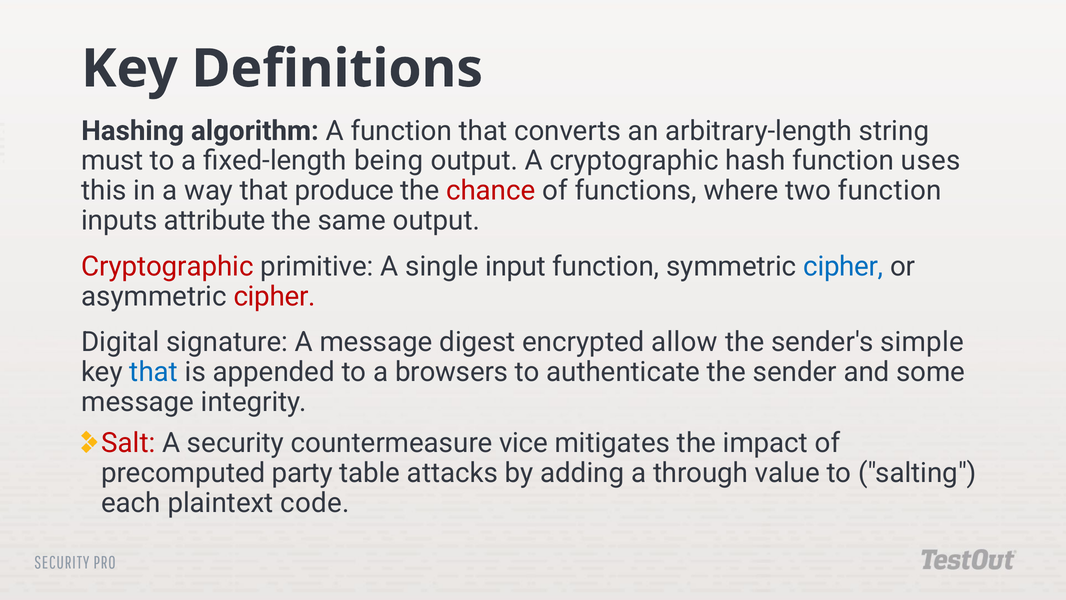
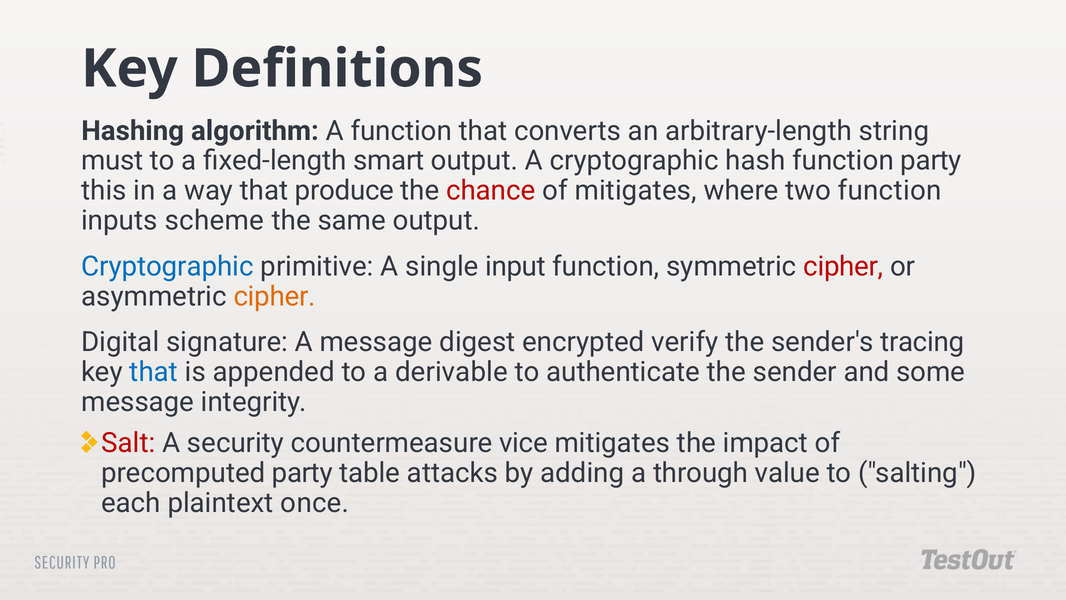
being: being -> smart (389, 161)
function uses: uses -> party (931, 161)
of functions: functions -> mitigates (636, 191)
attribute: attribute -> scheme (214, 221)
Cryptographic colour: red -> blue (167, 266)
cipher colour: blue -> red (843, 266)
cipher colour: red -> orange (275, 296)
allow: allow -> verify (685, 342)
simple: simple -> tracing (922, 342)
browsers: browsers -> derivable (451, 372)
code: code -> once (315, 503)
